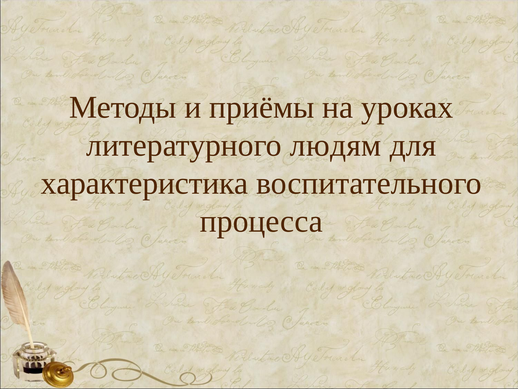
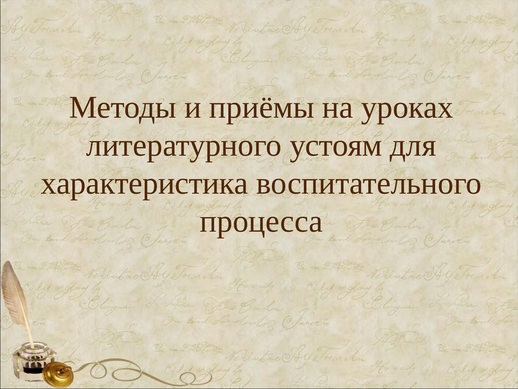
людям: людям -> устоям (336, 145)
